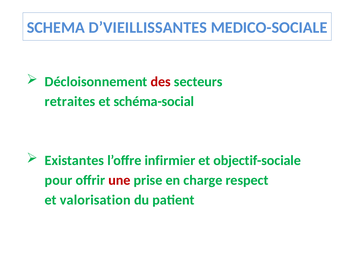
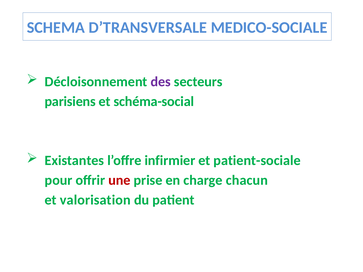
D’VIEILLISSANTES: D’VIEILLISSANTES -> D’TRANSVERSALE (148, 28)
des colour: red -> purple (161, 82)
retraites: retraites -> parisiens (70, 101)
objectif-sociale: objectif-sociale -> patient-sociale (257, 161)
respect: respect -> chacun (247, 180)
